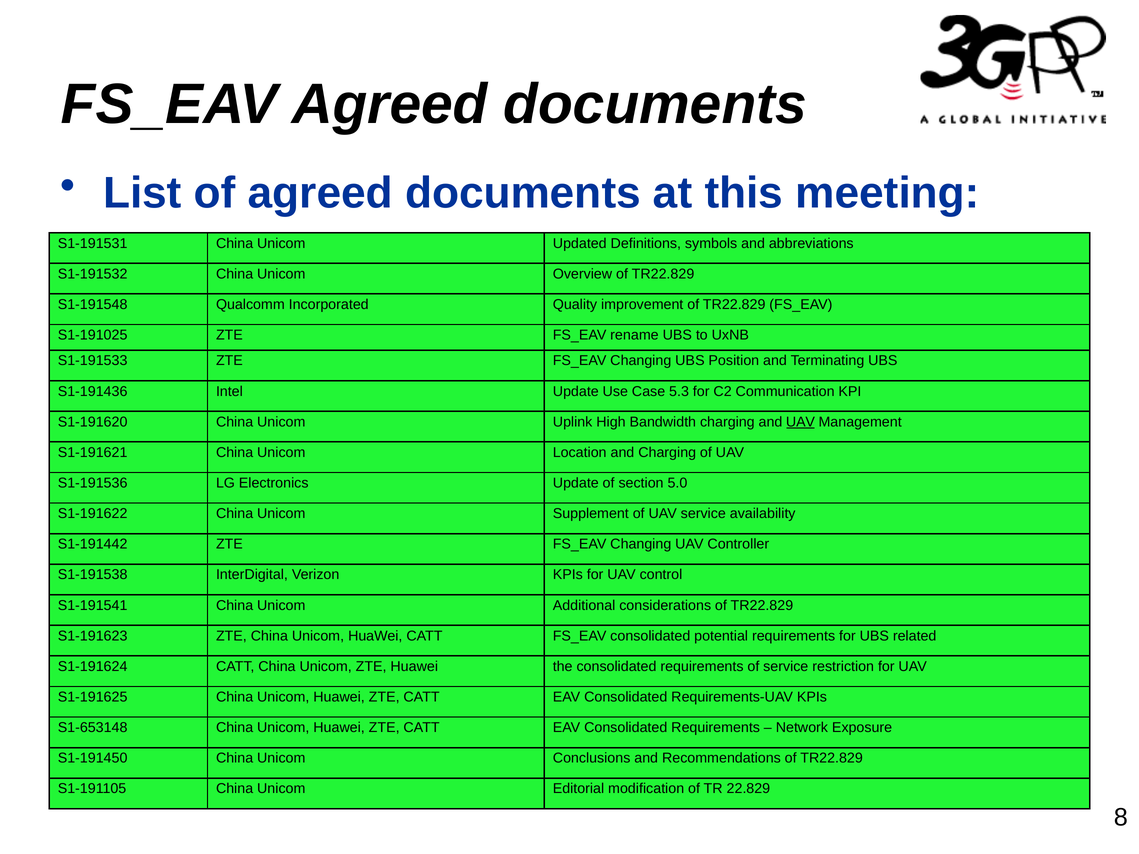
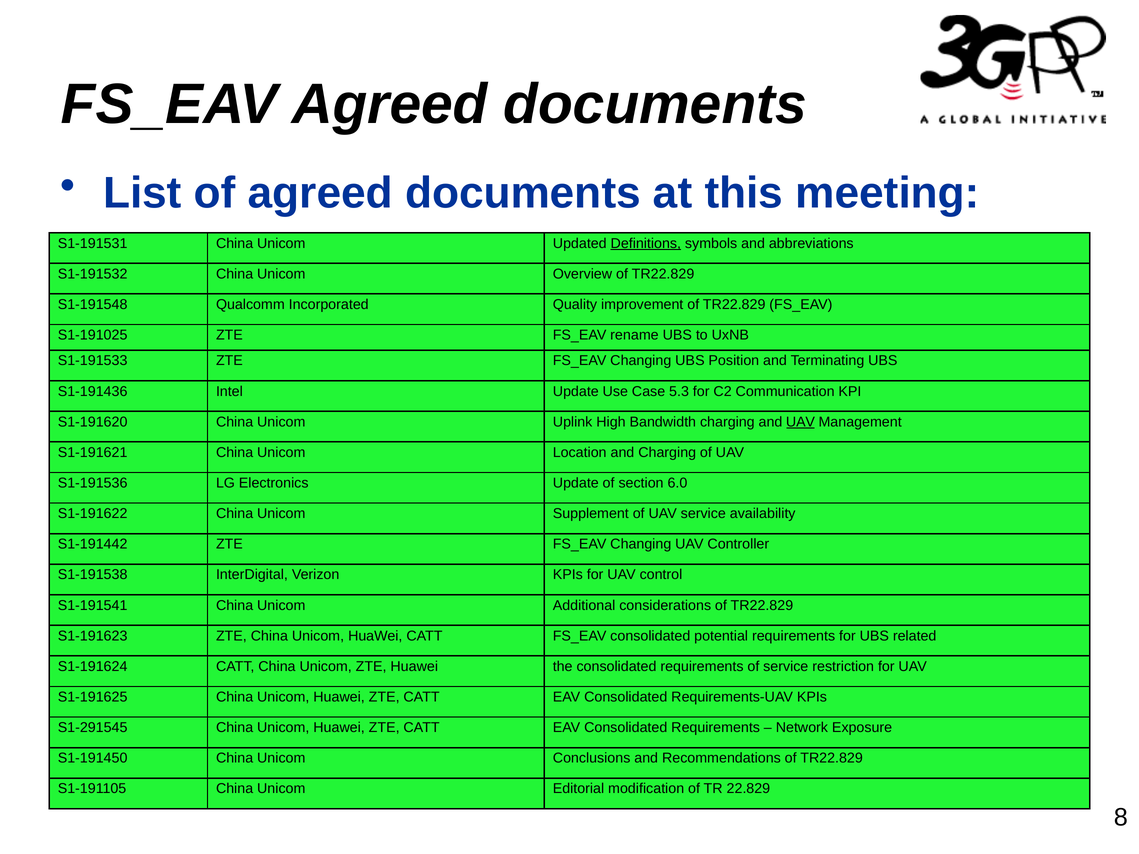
Definitions underline: none -> present (646, 243)
5.0: 5.0 -> 6.0 (677, 483)
S1-653148: S1-653148 -> S1-291545 (93, 728)
